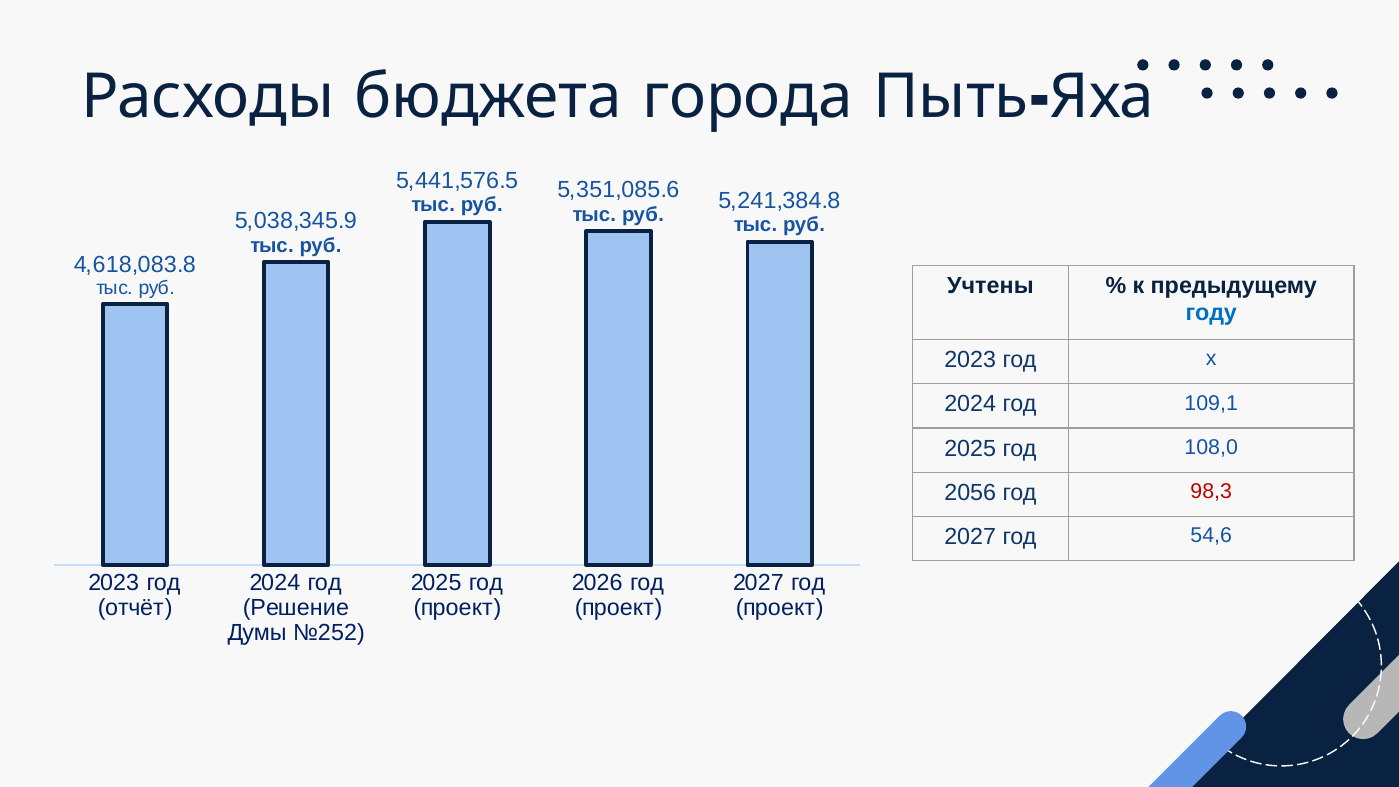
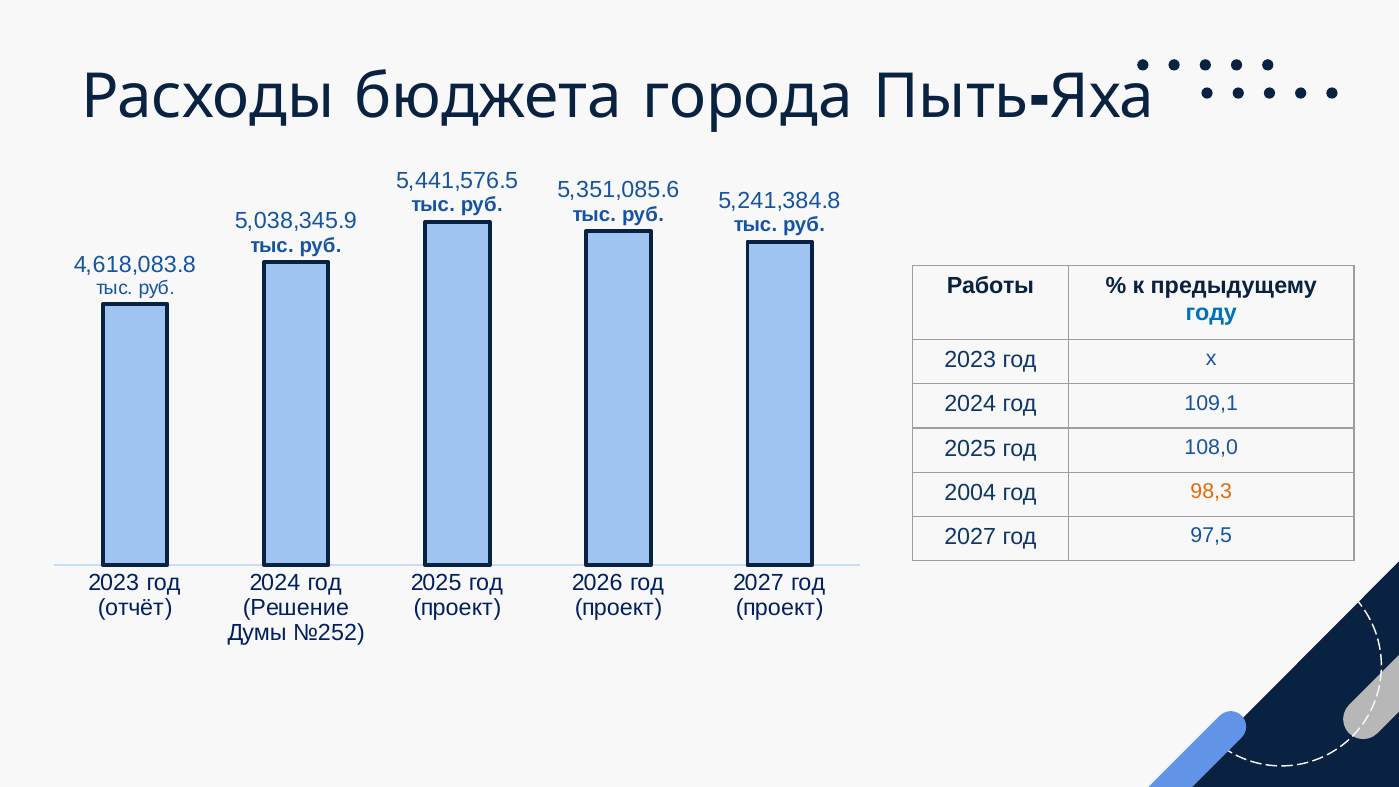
Учтены: Учтены -> Работы (991, 286)
2056: 2056 -> 2004 (970, 493)
98,3 colour: red -> orange (1211, 491)
54,6: 54,6 -> 97,5 (1211, 536)
